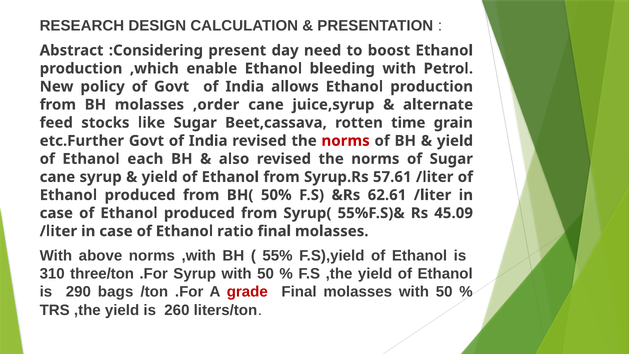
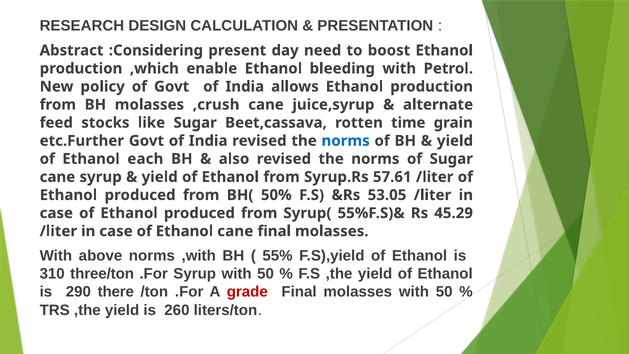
,order: ,order -> ,crush (216, 105)
norms colour: red -> blue (346, 141)
62.61: 62.61 -> 53.05 (387, 195)
45.09: 45.09 -> 45.29 (454, 213)
Ethanol ratio: ratio -> cane (235, 231)
bags: bags -> there (116, 292)
